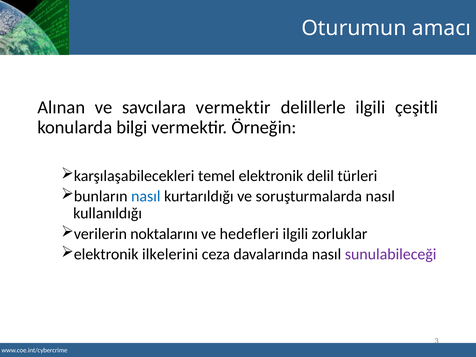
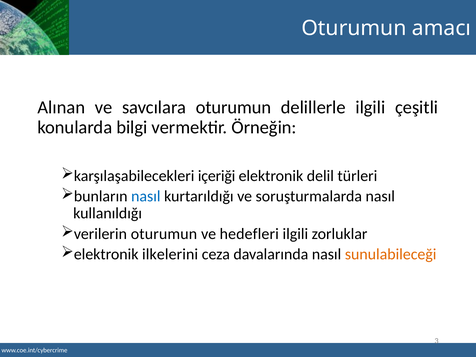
savcılara vermektir: vermektir -> oturumun (233, 107)
temel: temel -> içeriği (217, 176)
verilerin noktalarını: noktalarını -> oturumun (164, 234)
sunulabileceği colour: purple -> orange (391, 254)
